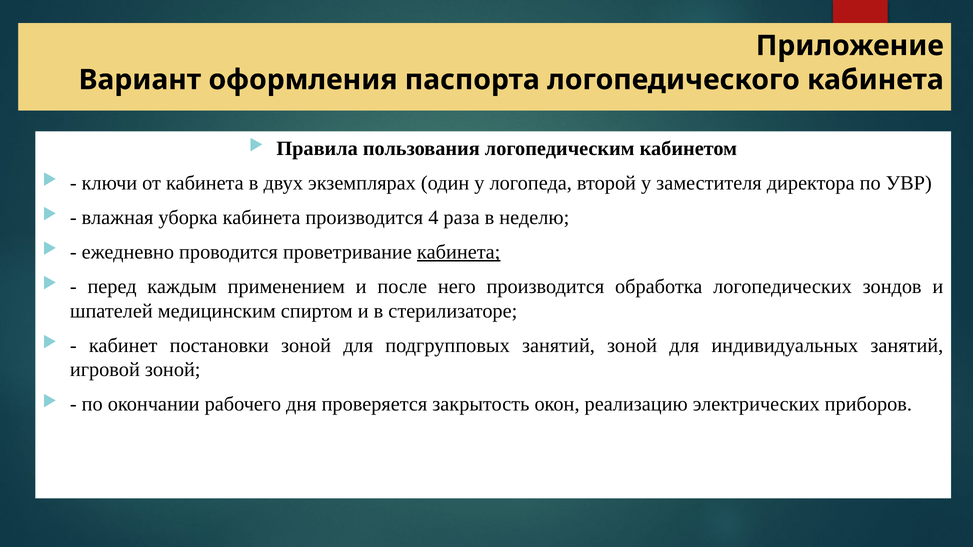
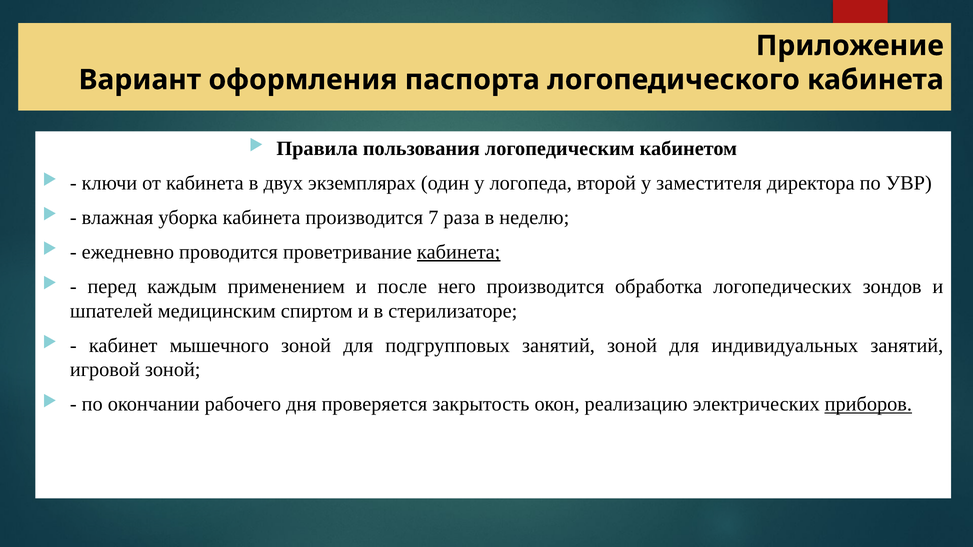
4: 4 -> 7 (433, 218)
постановки: постановки -> мышечного (219, 346)
приборов underline: none -> present (868, 404)
